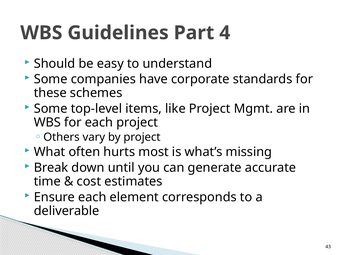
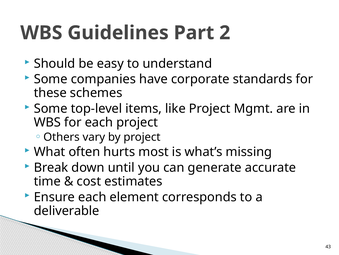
4: 4 -> 2 (225, 33)
